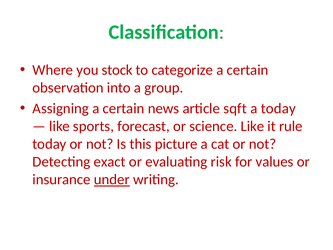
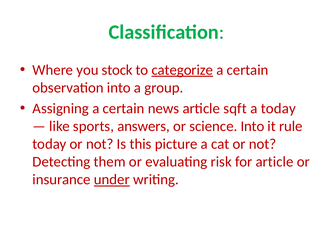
categorize underline: none -> present (182, 70)
forecast: forecast -> answers (144, 126)
science Like: Like -> Into (252, 126)
exact: exact -> them (110, 162)
for values: values -> article (275, 162)
